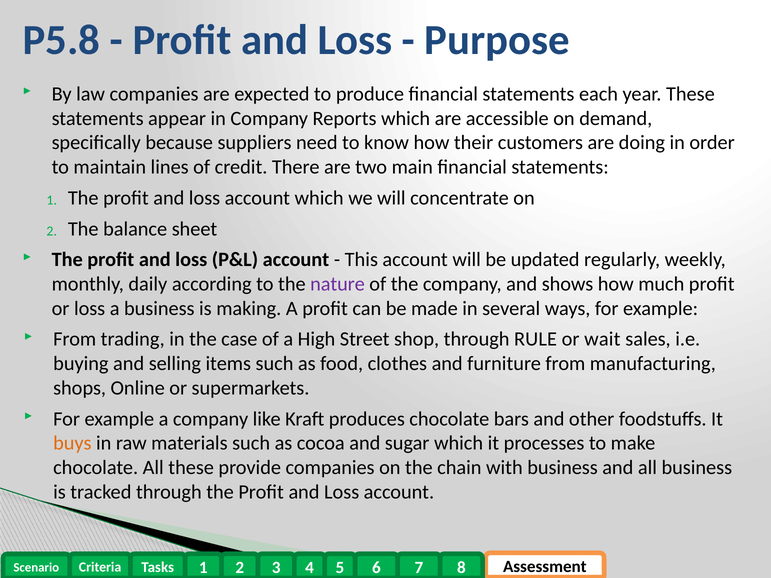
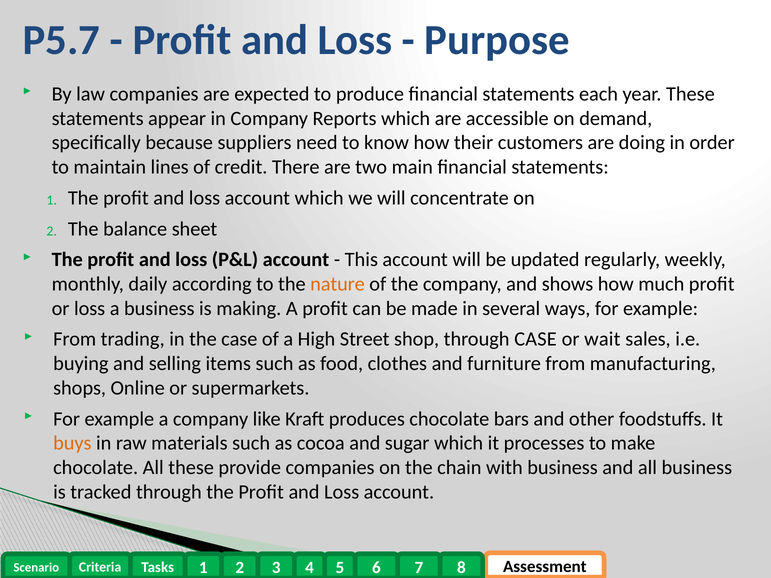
P5.8: P5.8 -> P5.7 (61, 40)
nature colour: purple -> orange (338, 284)
through RULE: RULE -> CASE (536, 339)
